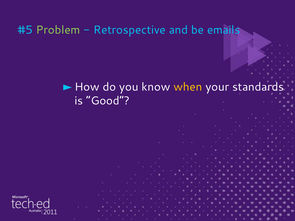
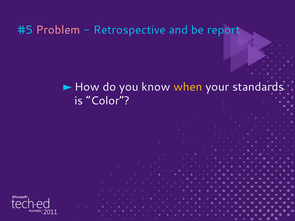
Problem colour: light green -> pink (58, 30)
emails: emails -> report (224, 30)
Good: Good -> Color (108, 101)
